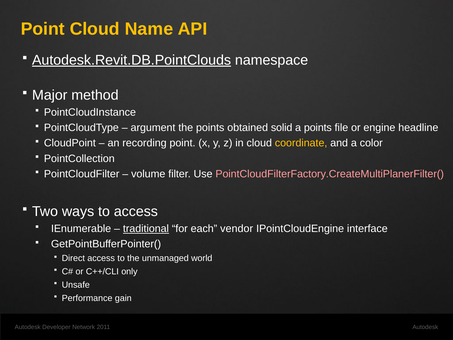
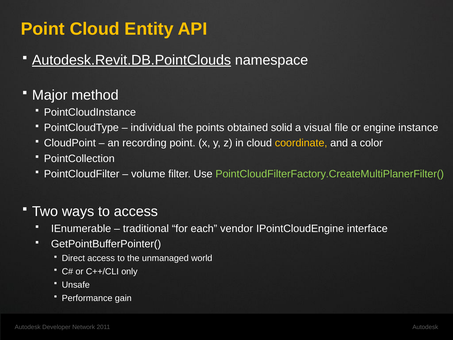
Name: Name -> Entity (149, 29)
argument: argument -> individual (153, 128)
a points: points -> visual (318, 128)
headline: headline -> instance (418, 128)
PointCloudFilterFactory.CreateMultiPlanerFilter( colour: pink -> light green (330, 174)
traditional underline: present -> none (146, 228)
